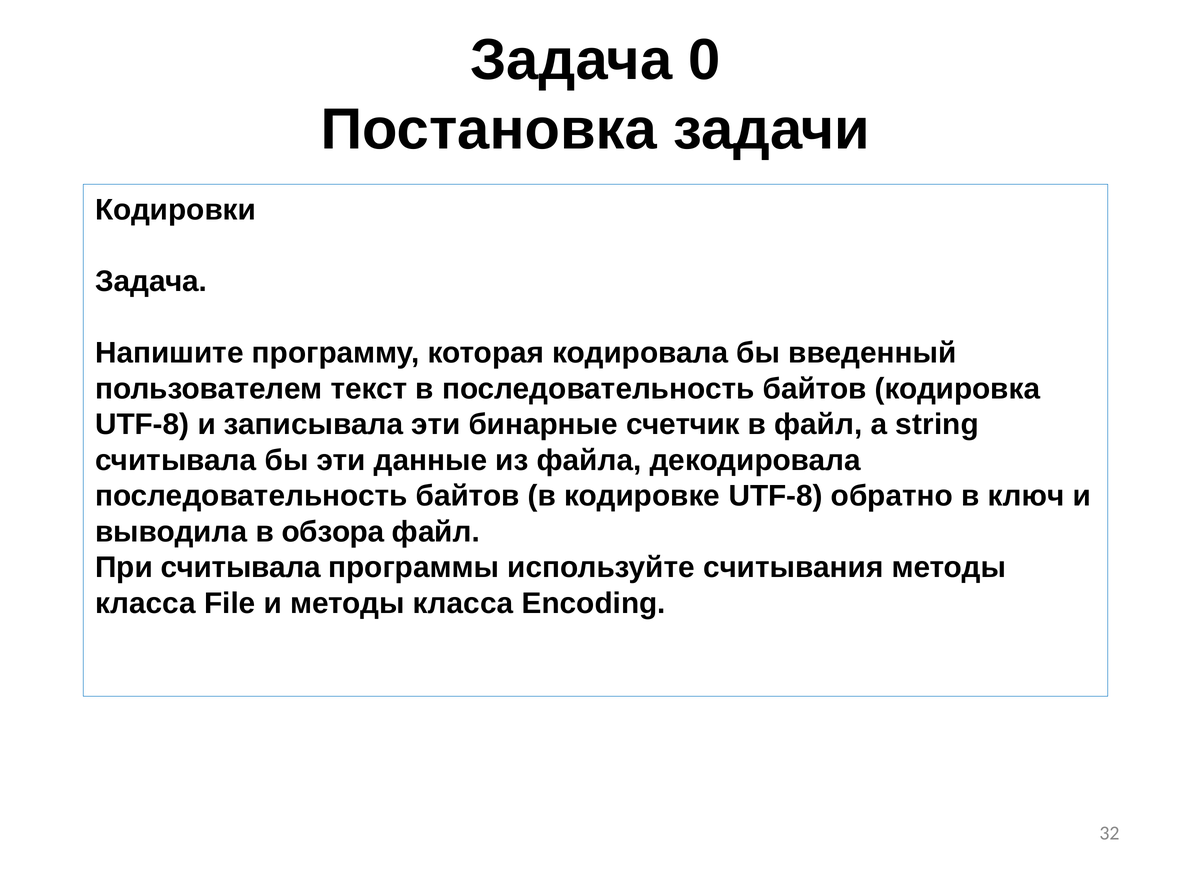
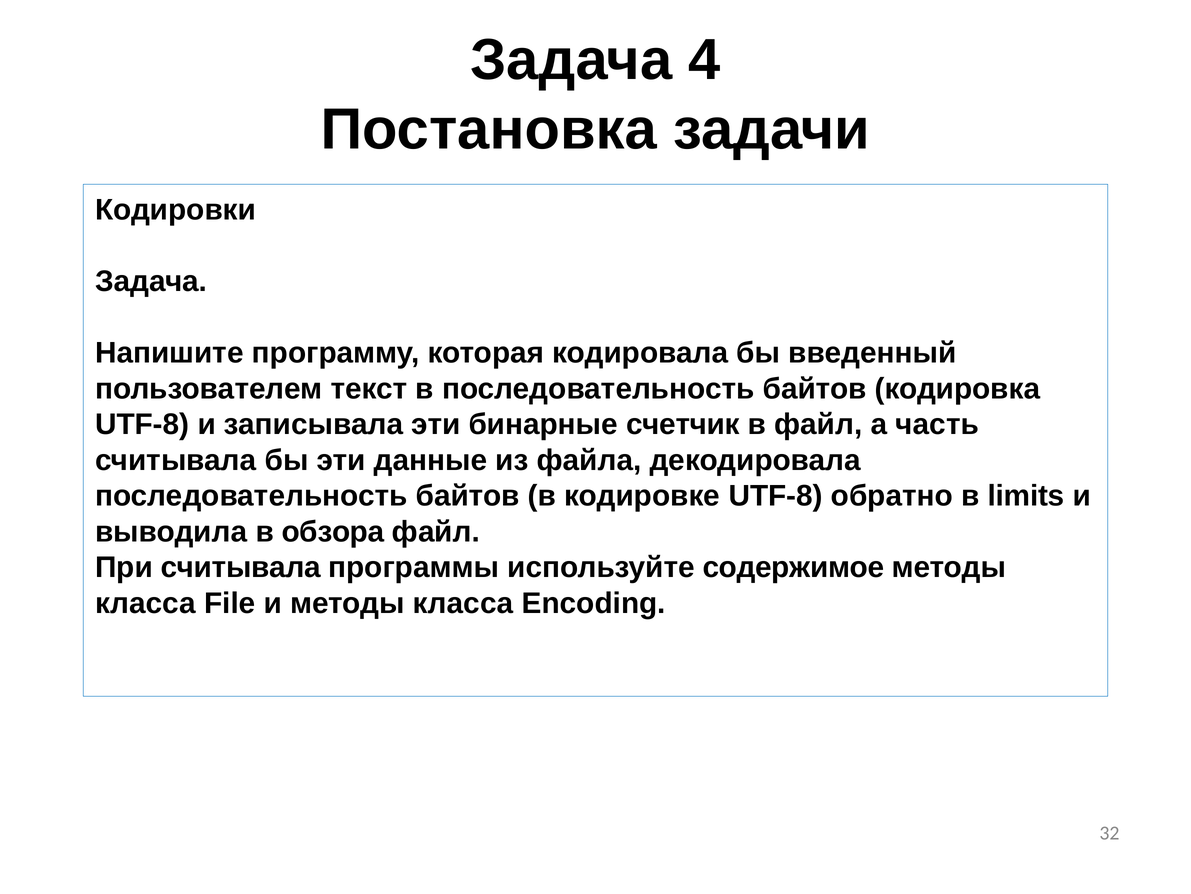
0: 0 -> 4 (704, 60)
string: string -> часть (937, 424)
ключ: ключ -> limits (1026, 496)
считывания: считывания -> содержимое (793, 567)
